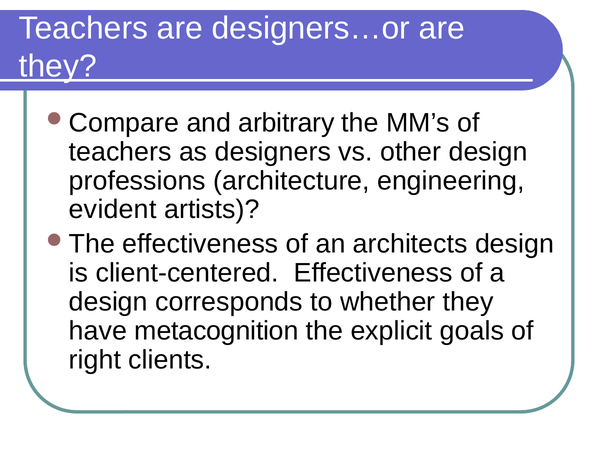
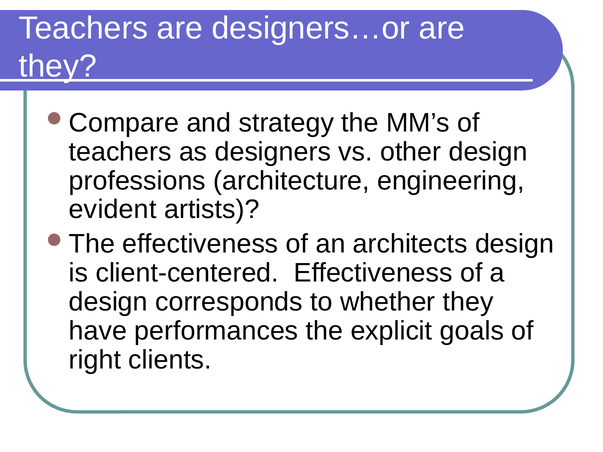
arbitrary: arbitrary -> strategy (286, 123)
metacognition: metacognition -> performances (216, 331)
